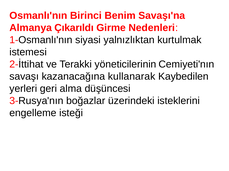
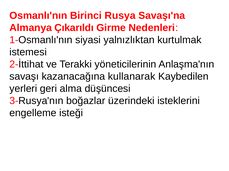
Benim: Benim -> Rusya (120, 16)
Cemiyeti'nın: Cemiyeti'nın -> Anlaşma'nın (186, 65)
